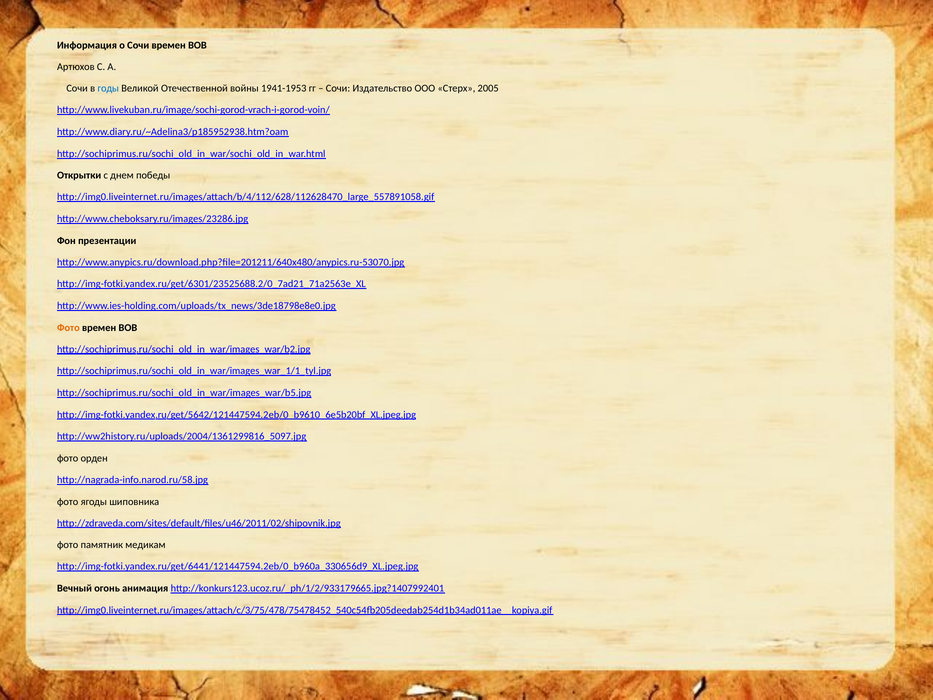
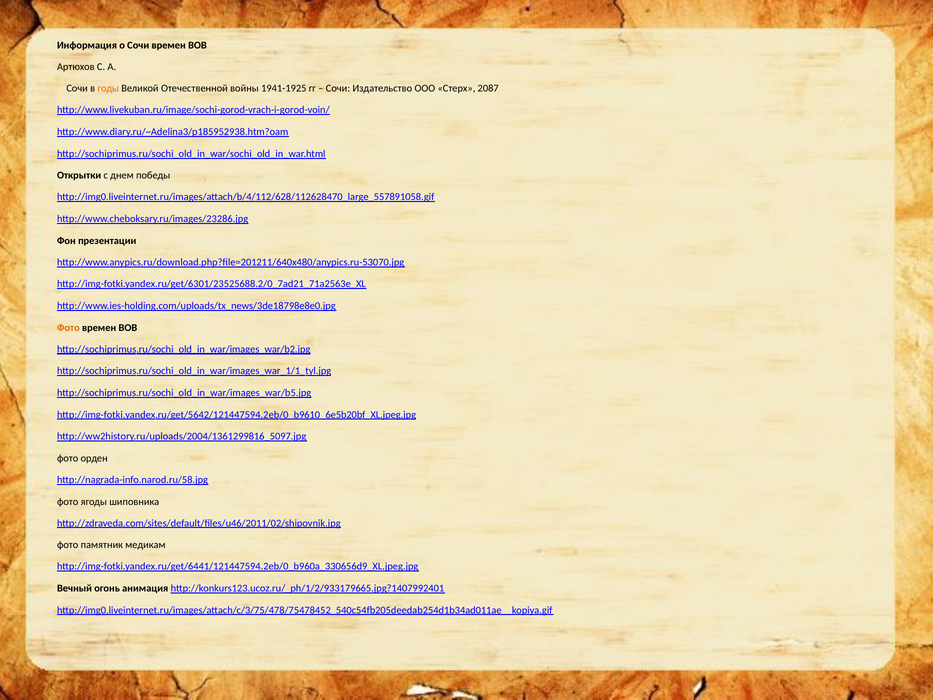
годы colour: blue -> orange (108, 89)
1941-1953: 1941-1953 -> 1941-1925 (284, 89)
2005: 2005 -> 2087 (488, 89)
